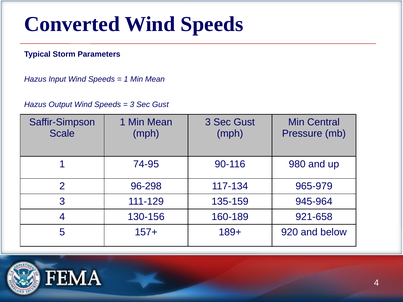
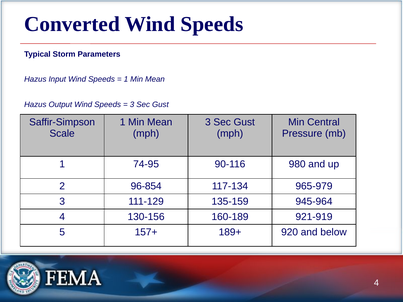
96-298: 96-298 -> 96-854 (146, 186)
921-658: 921-658 -> 921-919 (314, 217)
